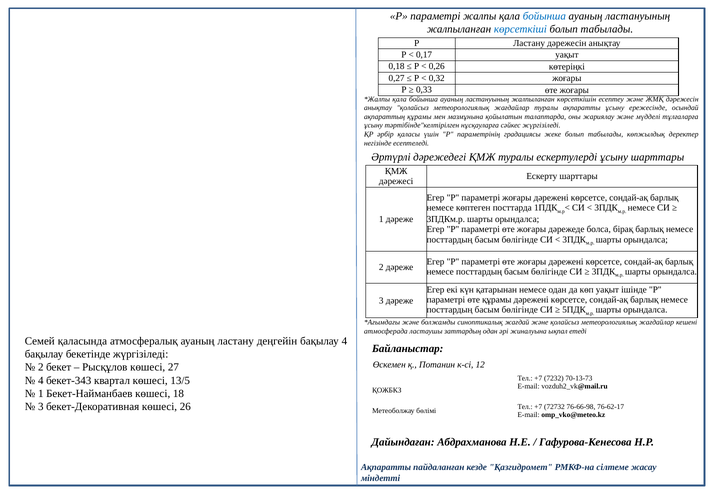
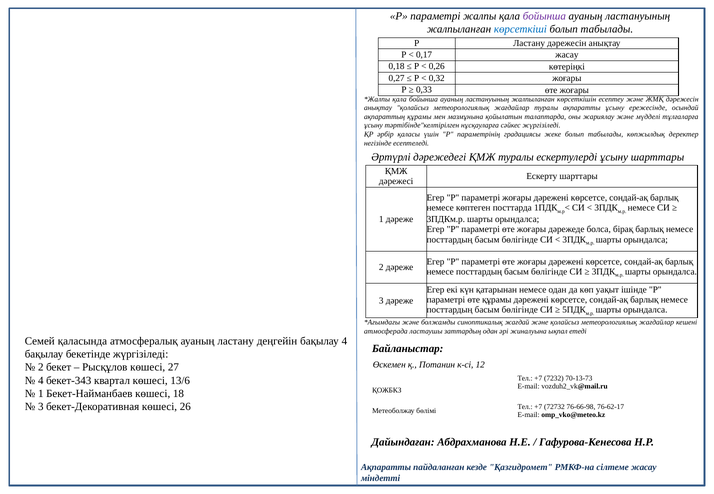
бойынша colour: blue -> purple (544, 16)
0,17 уақыт: уақыт -> жасау (567, 55)
13/5: 13/5 -> 13/6 (180, 381)
